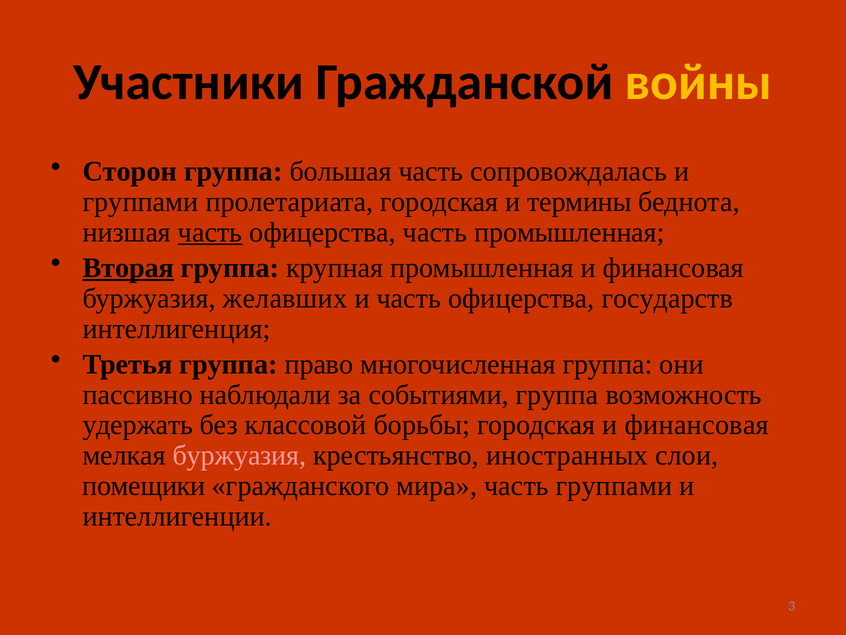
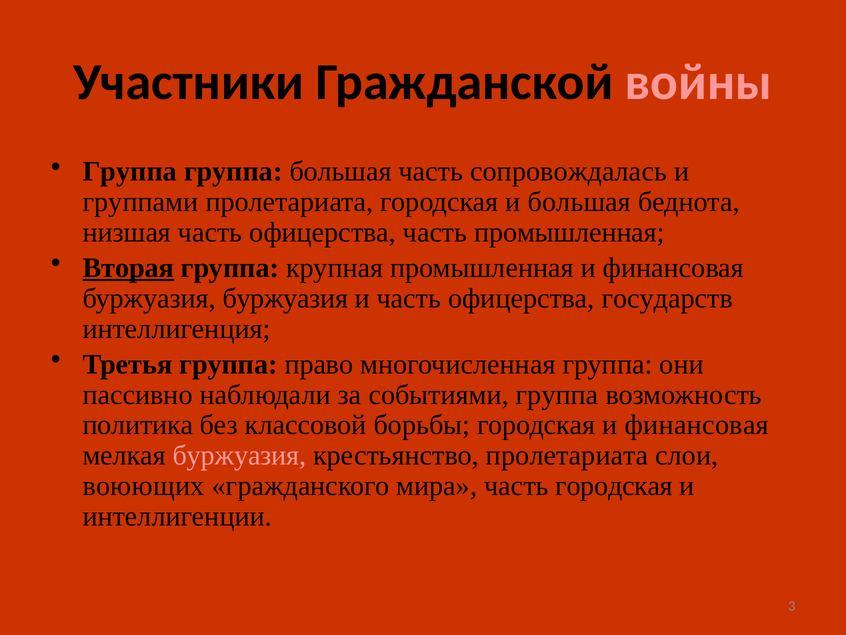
войны colour: yellow -> pink (698, 82)
Сторон: Сторон -> Группа (130, 171)
и термины: термины -> большая (579, 202)
часть underline: present -> none (210, 232)
буржуазия желавших: желавших -> буржуазия (285, 298)
удержать: удержать -> политика (138, 425)
крестьянство иностранных: иностранных -> пролетариата (567, 455)
помещики: помещики -> воюющих (144, 486)
часть группами: группами -> городская (614, 486)
